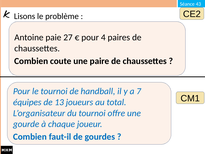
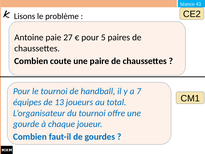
4: 4 -> 5 (103, 37)
